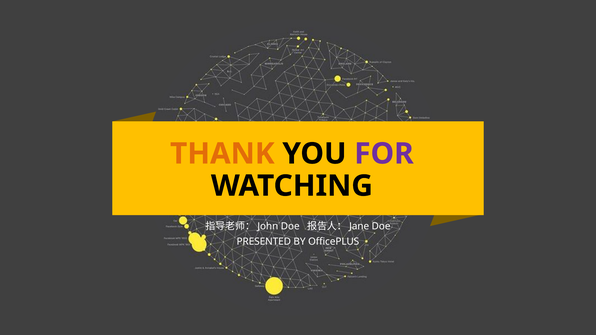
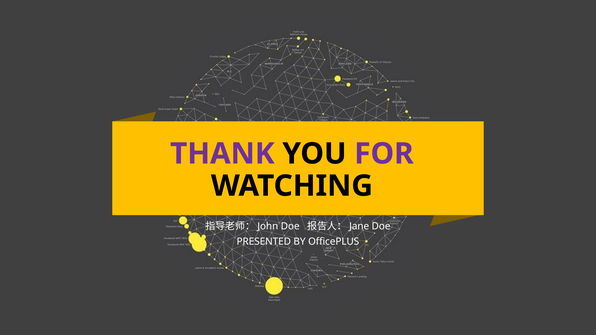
THANK colour: orange -> purple (222, 154)
